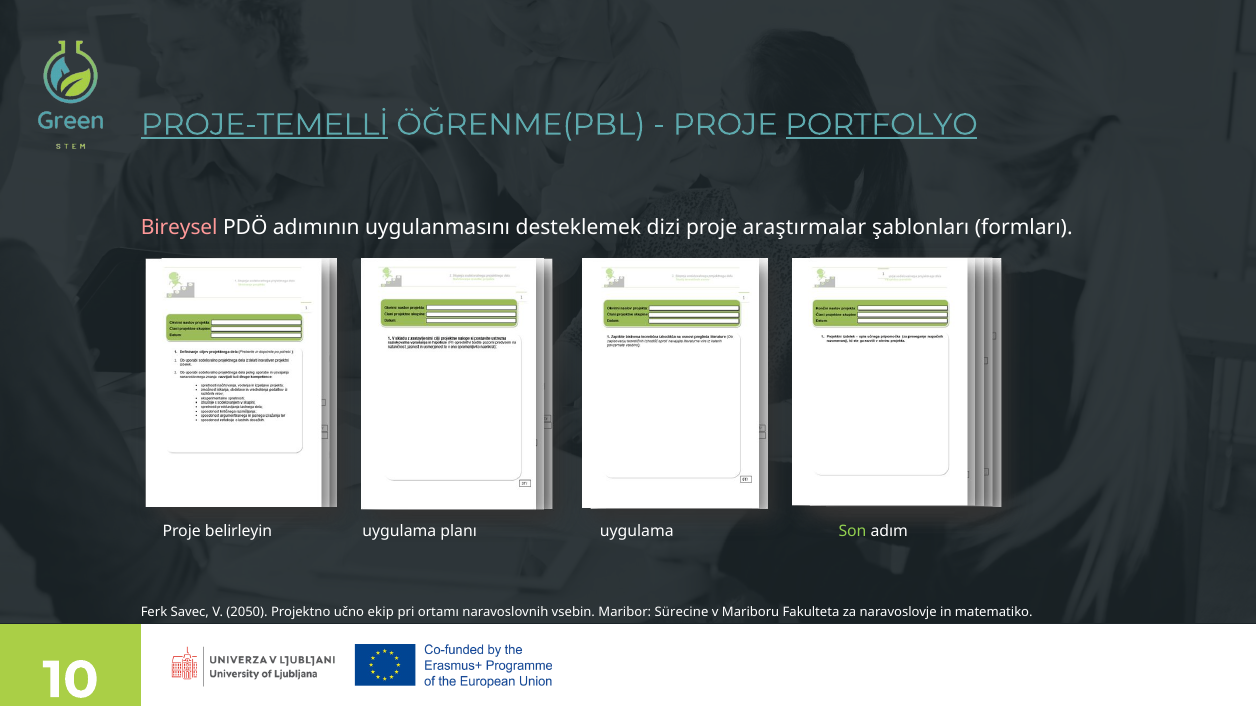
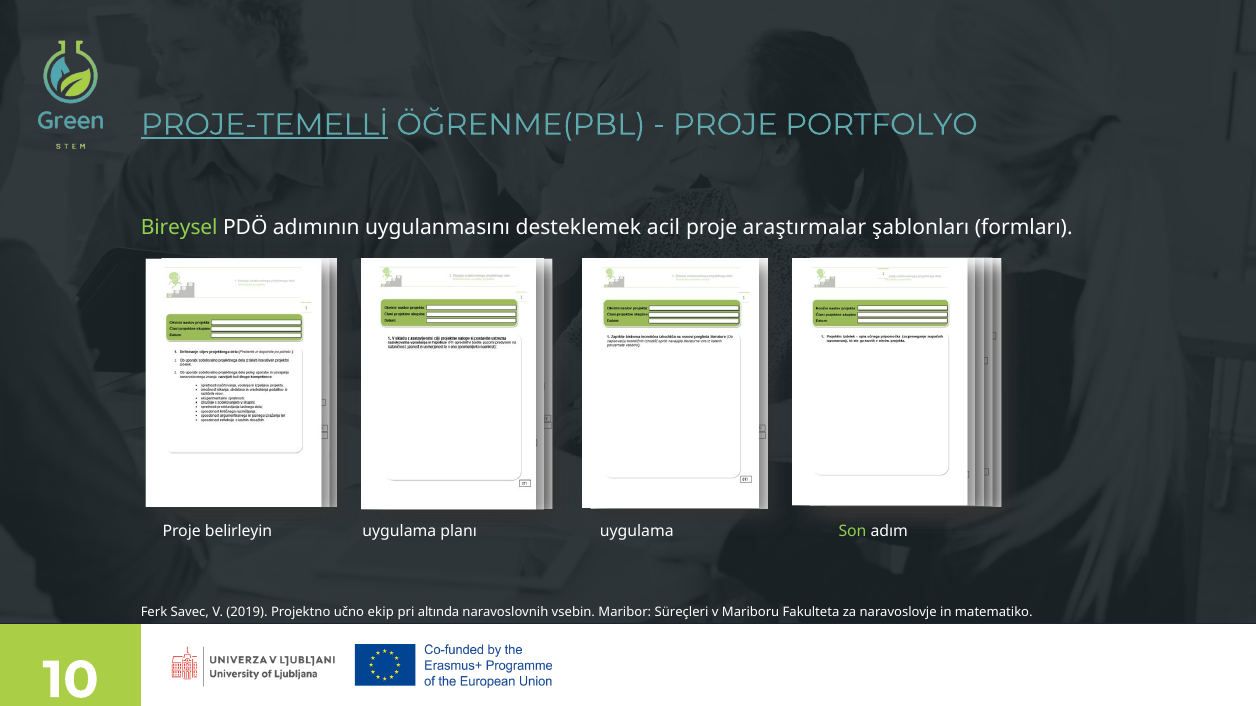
PORTFOLYO underline: present -> none (881, 125)
Bireysel colour: pink -> light green (179, 228)
dizi: dizi -> acil (663, 228)
2050: 2050 -> 2019 (247, 613)
ortamı: ortamı -> altında (439, 613)
Sürecine: Sürecine -> Süreçleri (682, 613)
